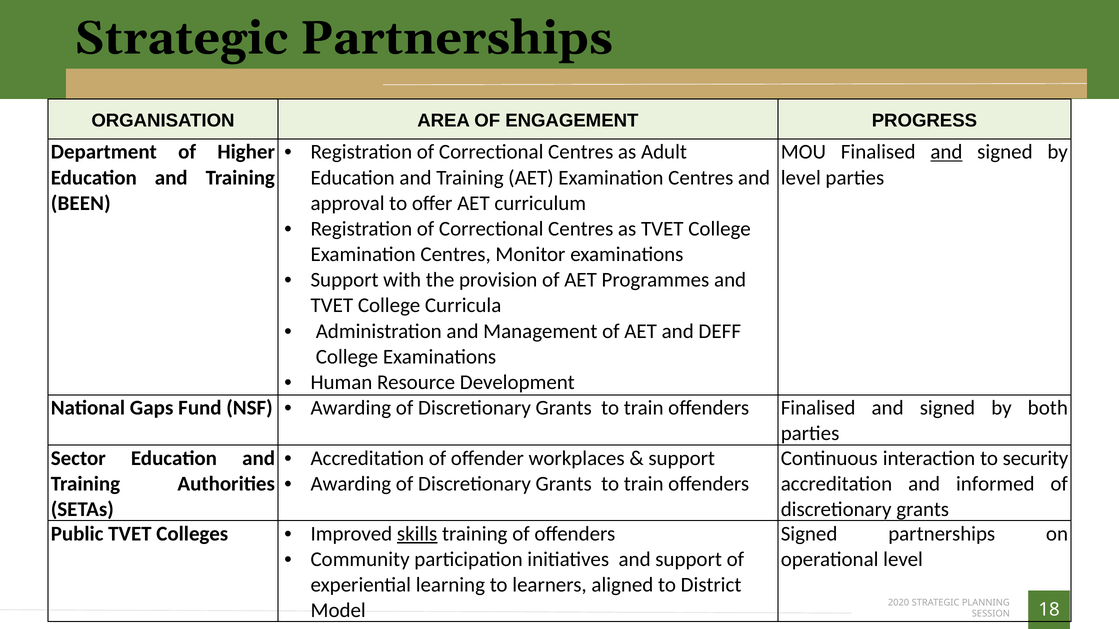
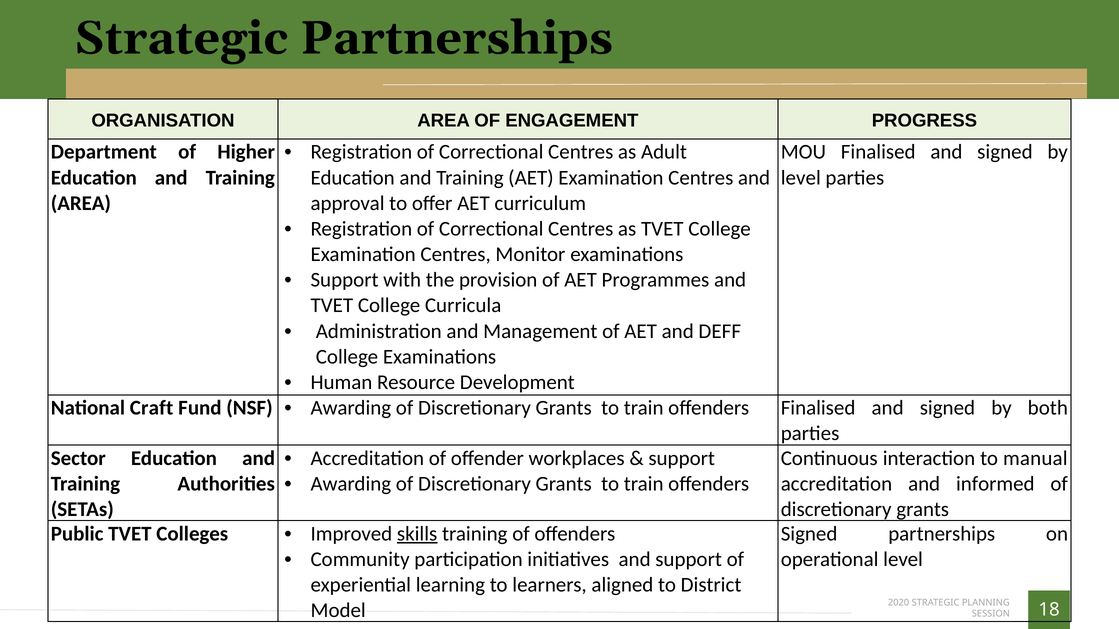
and underline: present -> none (946, 152)
BEEN: BEEN -> AREA (81, 203)
Gaps: Gaps -> Craft (152, 408)
security: security -> manual (1035, 458)
